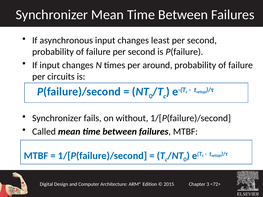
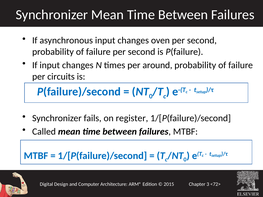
least: least -> oven (160, 41)
without: without -> register (132, 118)
